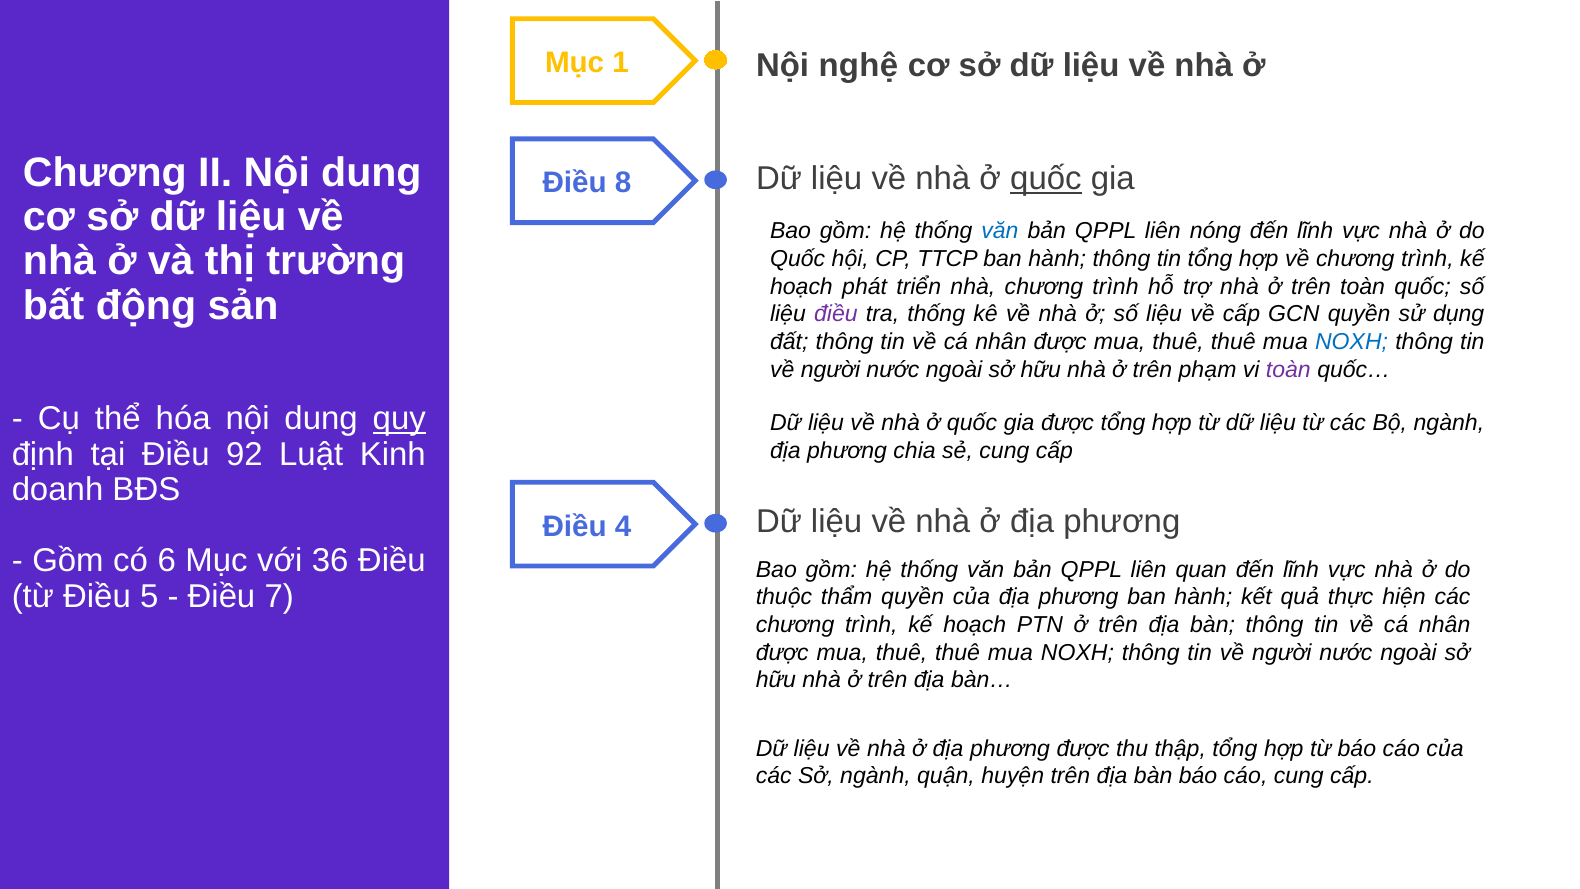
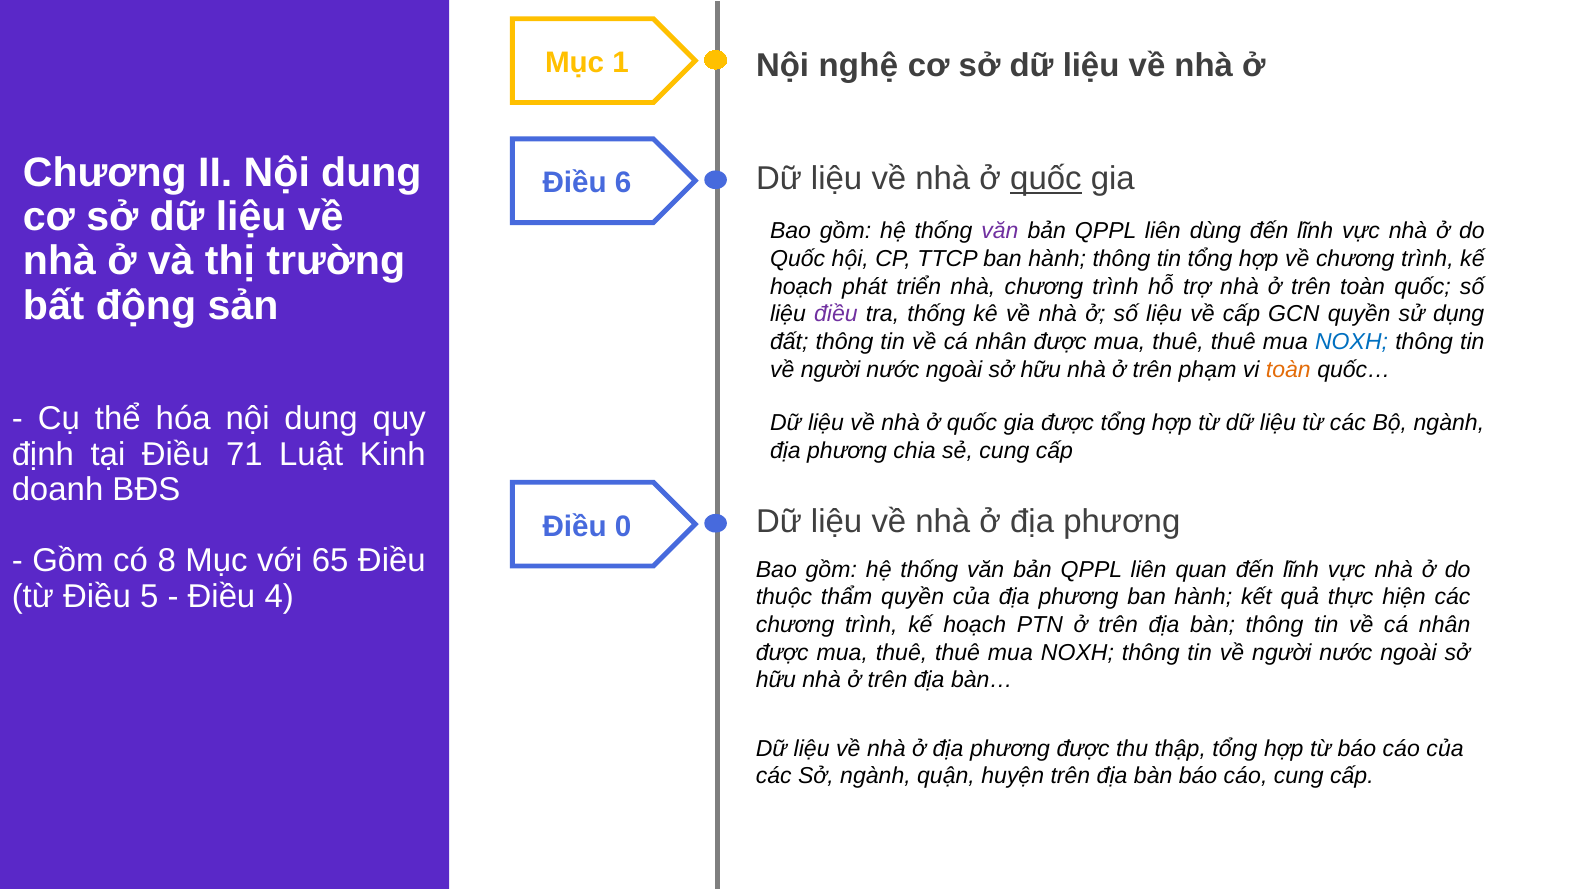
8: 8 -> 6 (623, 183)
văn colour: blue -> purple (1000, 231)
nóng: nóng -> dùng (1215, 231)
toàn colour: purple -> orange (1288, 369)
quy underline: present -> none (399, 419)
92: 92 -> 71 (244, 454)
4: 4 -> 0 (623, 526)
6: 6 -> 8 (167, 561)
36: 36 -> 65 (330, 561)
7: 7 -> 4 (279, 596)
